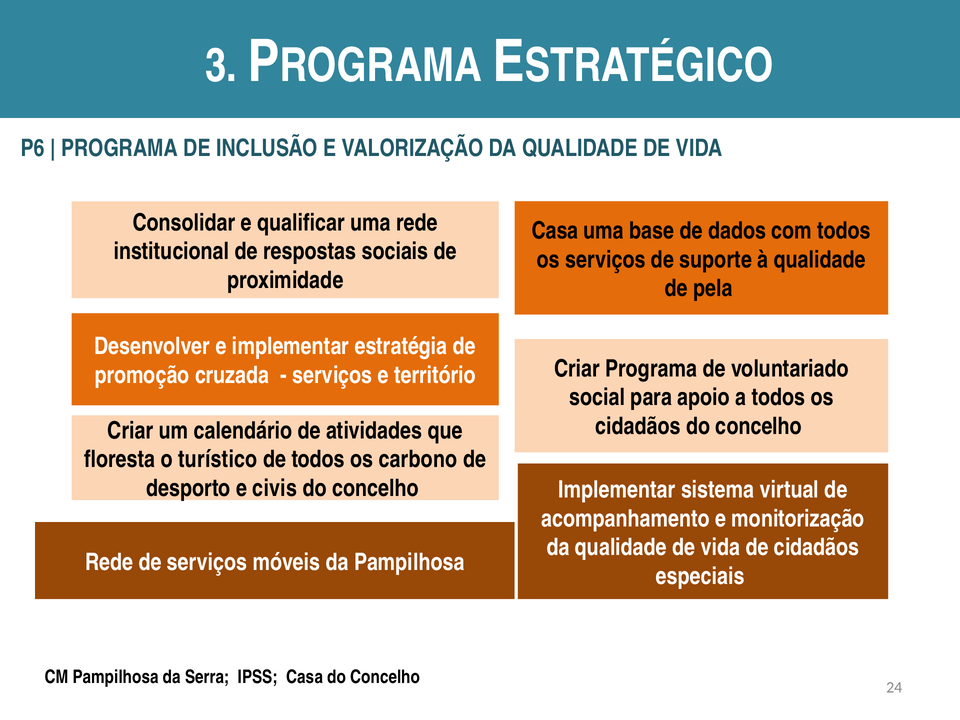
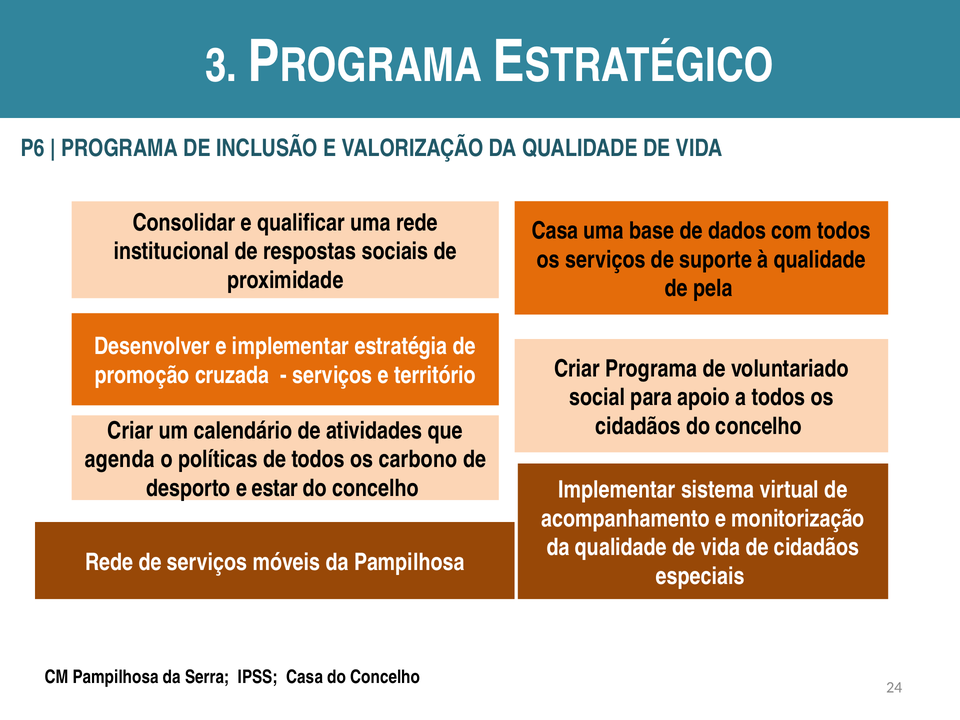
floresta: floresta -> agenda (120, 459)
turístico: turístico -> políticas (218, 459)
civis: civis -> estar (275, 488)
